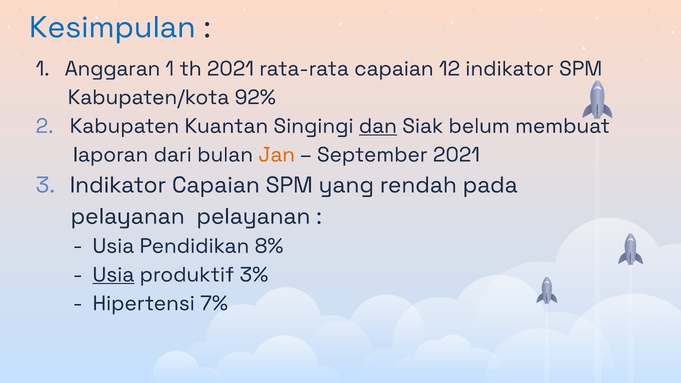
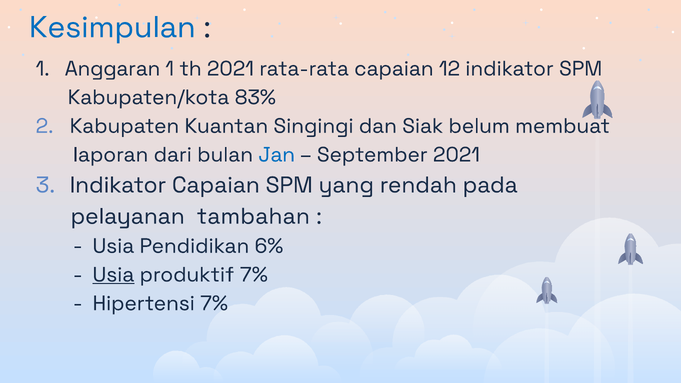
92%: 92% -> 83% (255, 97)
dan underline: present -> none (378, 126)
Jan colour: orange -> blue (277, 155)
pelayanan pelayanan: pelayanan -> tambahan (253, 216)
8%: 8% -> 6% (269, 246)
produktif 3%: 3% -> 7% (254, 275)
